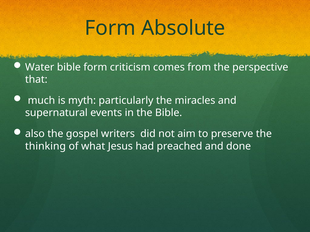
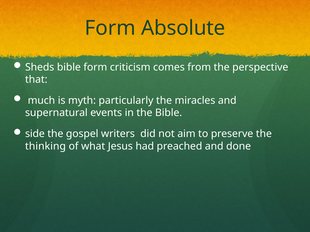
Water: Water -> Sheds (40, 67)
also: also -> side (35, 134)
